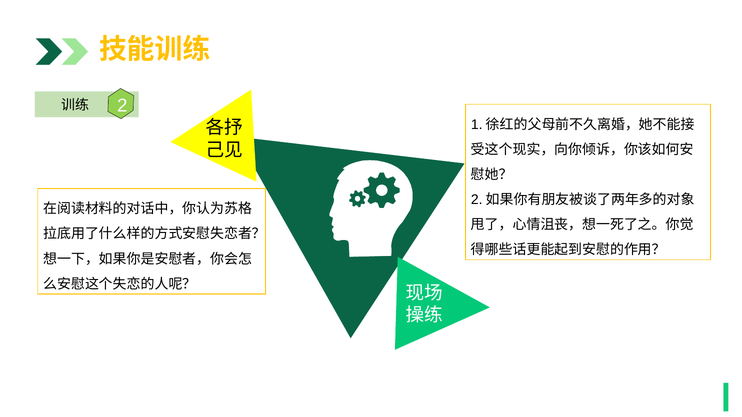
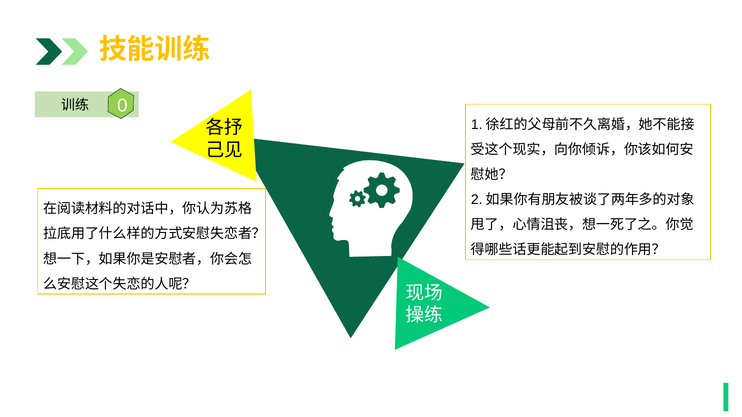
2: 2 -> 0 (122, 106)
